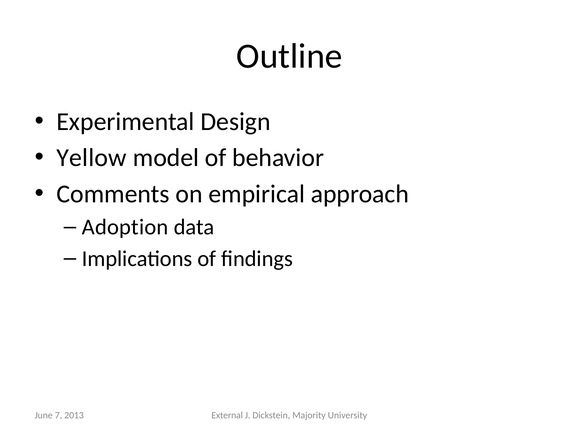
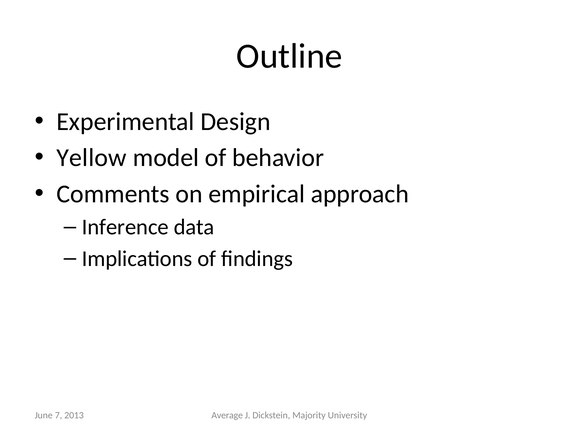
Adoption: Adoption -> Inference (125, 227)
External: External -> Average (227, 415)
